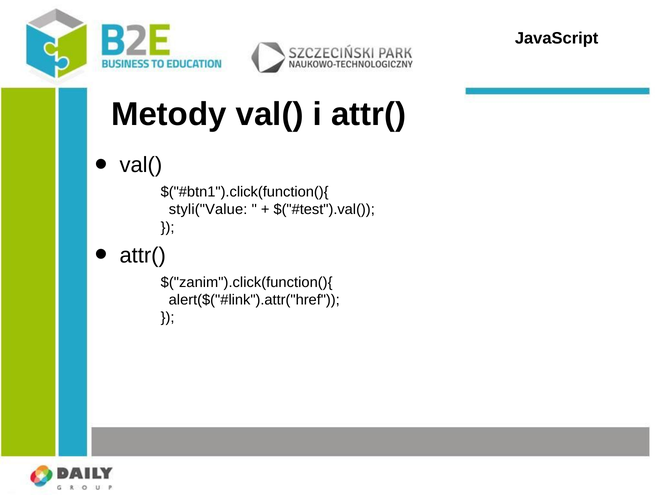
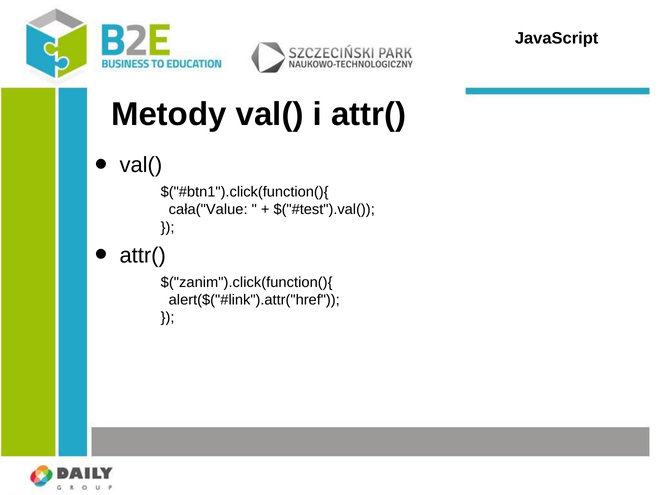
styli("Value: styli("Value -> cała("Value (208, 210)
